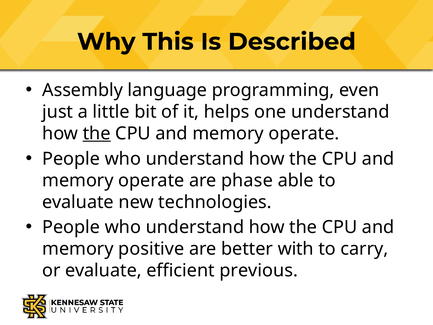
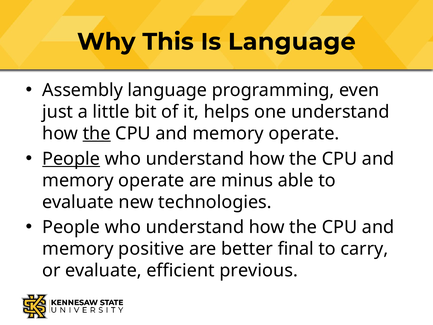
Is Described: Described -> Language (292, 42)
People underline: none -> present (71, 159)
phase: phase -> minus (247, 180)
with: with -> final (296, 249)
